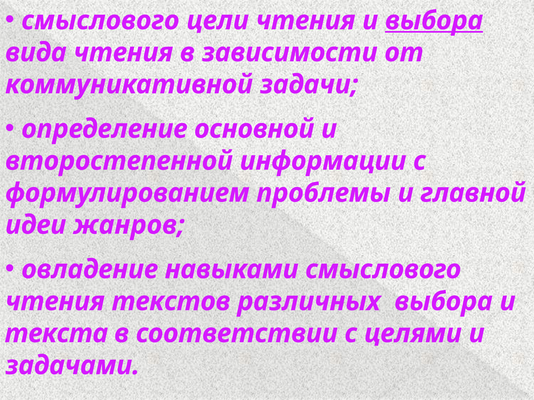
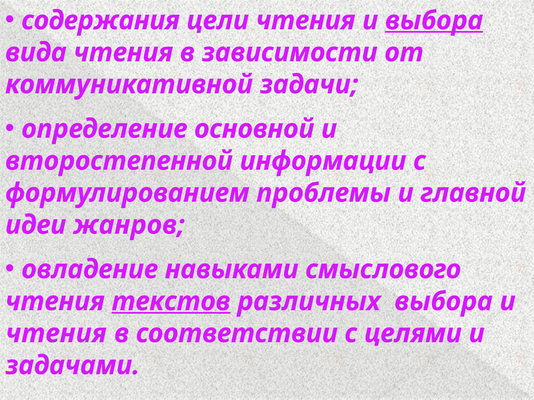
смыслового: смыслового -> содержания (101, 21)
текстов underline: none -> present (171, 302)
текста: текста -> чтения (56, 334)
